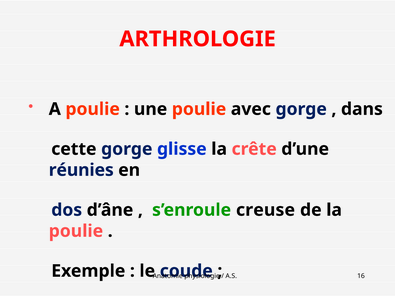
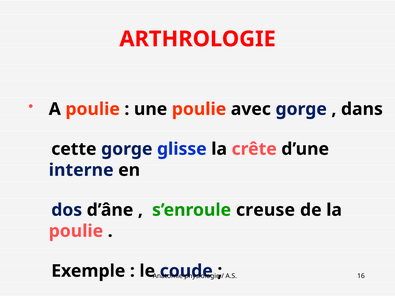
réunies: réunies -> interne (81, 170)
